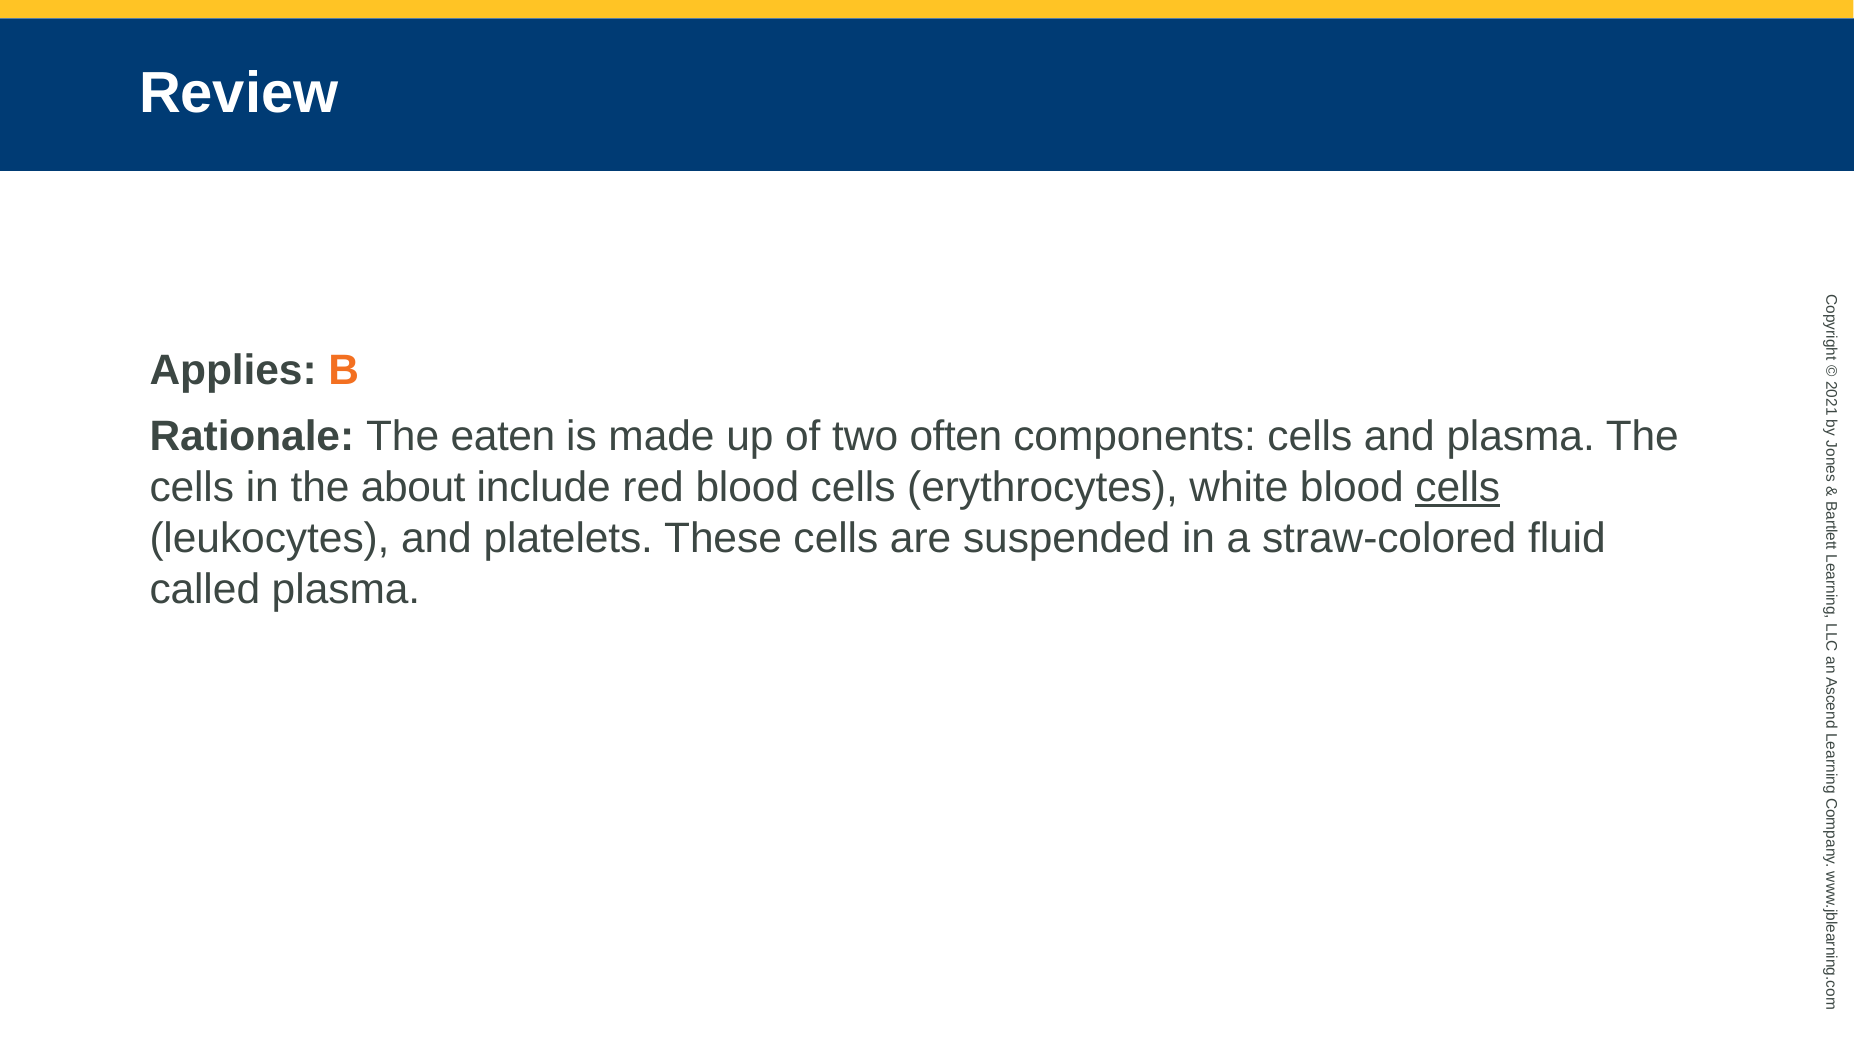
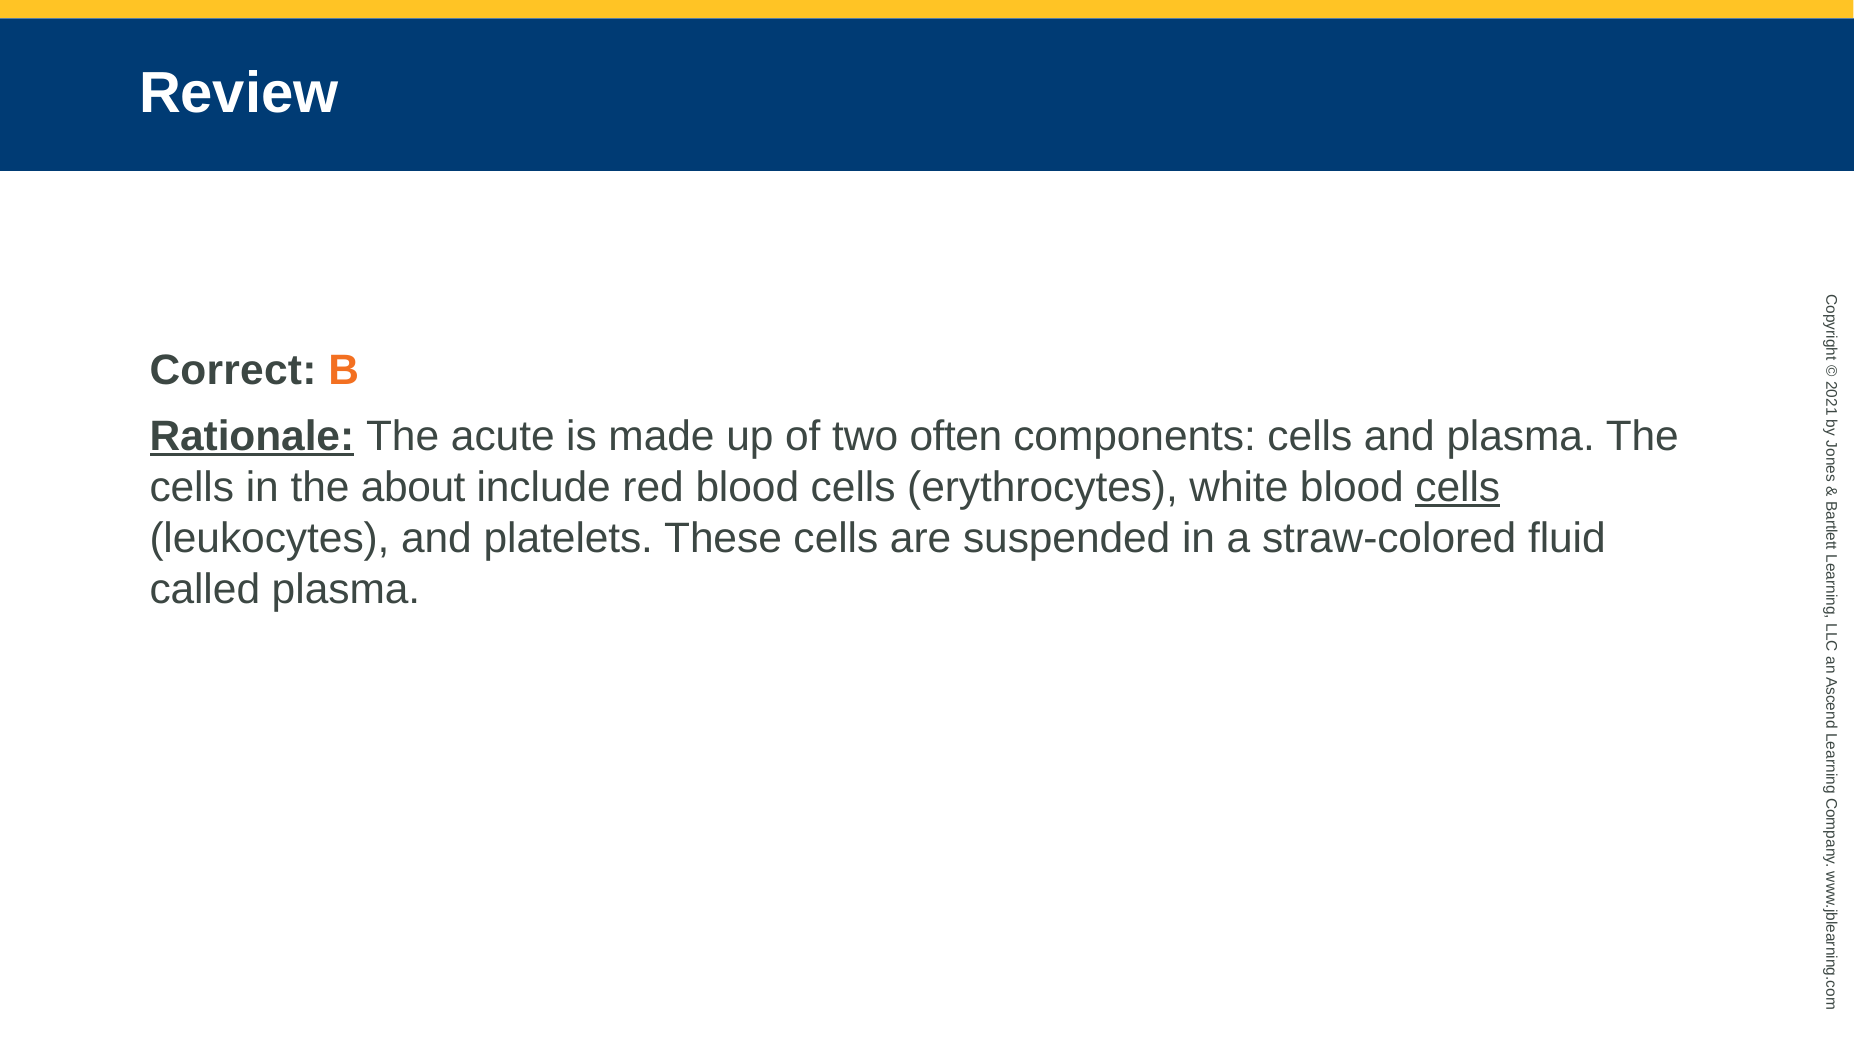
Applies: Applies -> Correct (233, 371)
Rationale underline: none -> present (252, 436)
eaten: eaten -> acute (503, 436)
